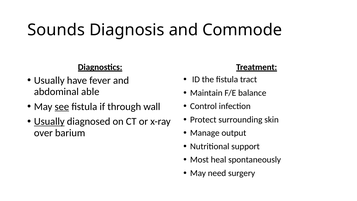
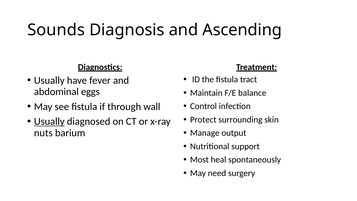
Commode: Commode -> Ascending (242, 30)
able: able -> eggs (90, 92)
see underline: present -> none (62, 106)
over: over -> nuts (43, 133)
